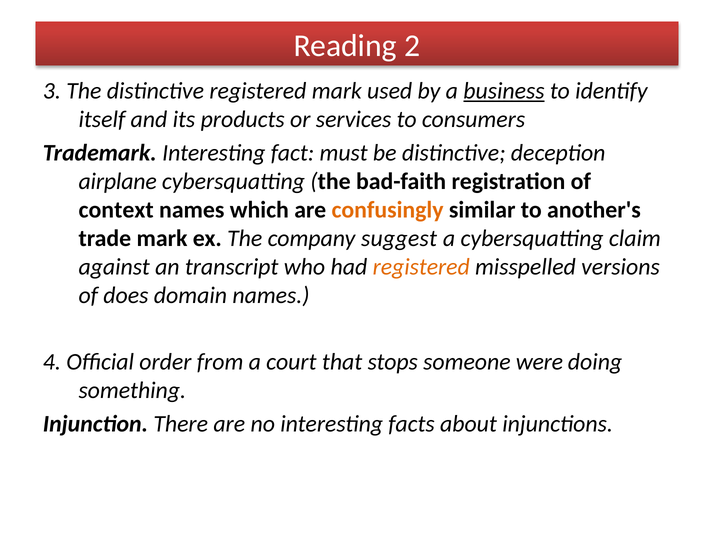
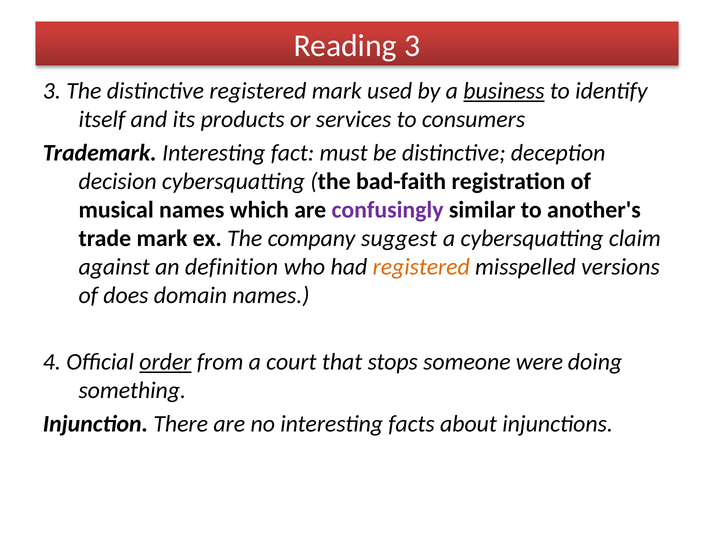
Reading 2: 2 -> 3 (412, 46)
airplane: airplane -> decision (118, 181)
context: context -> musical (116, 210)
confusingly colour: orange -> purple (388, 210)
transcript: transcript -> definition (232, 267)
order underline: none -> present (165, 362)
